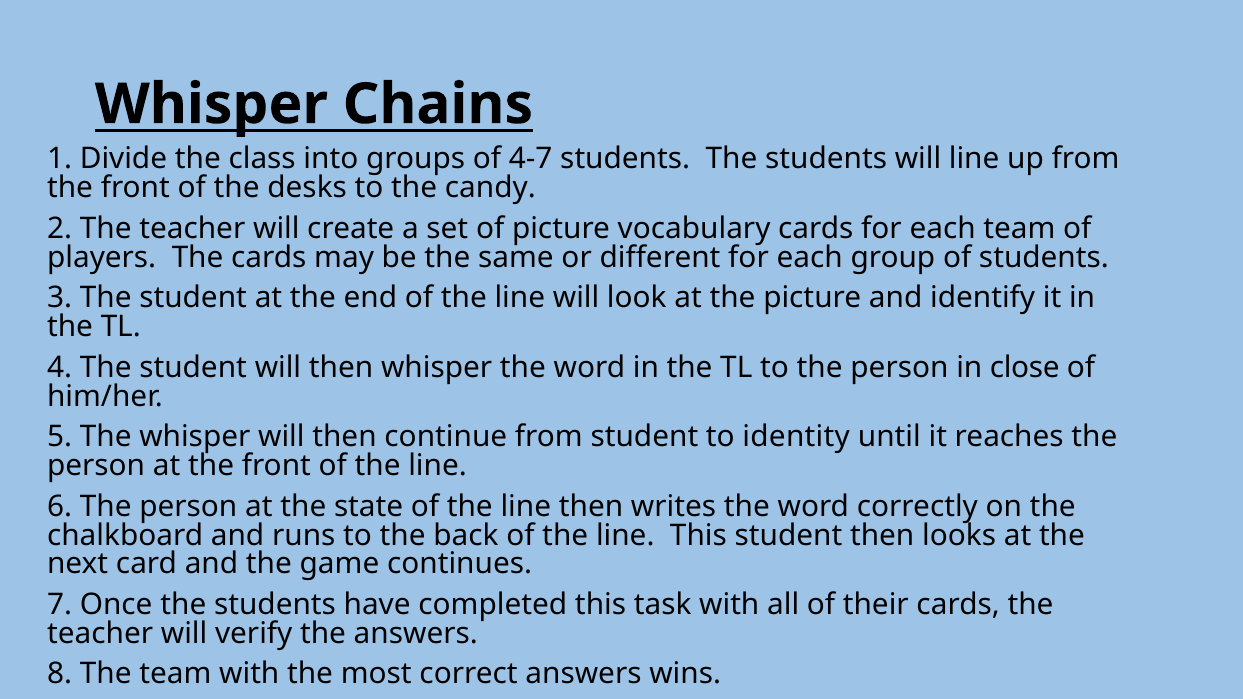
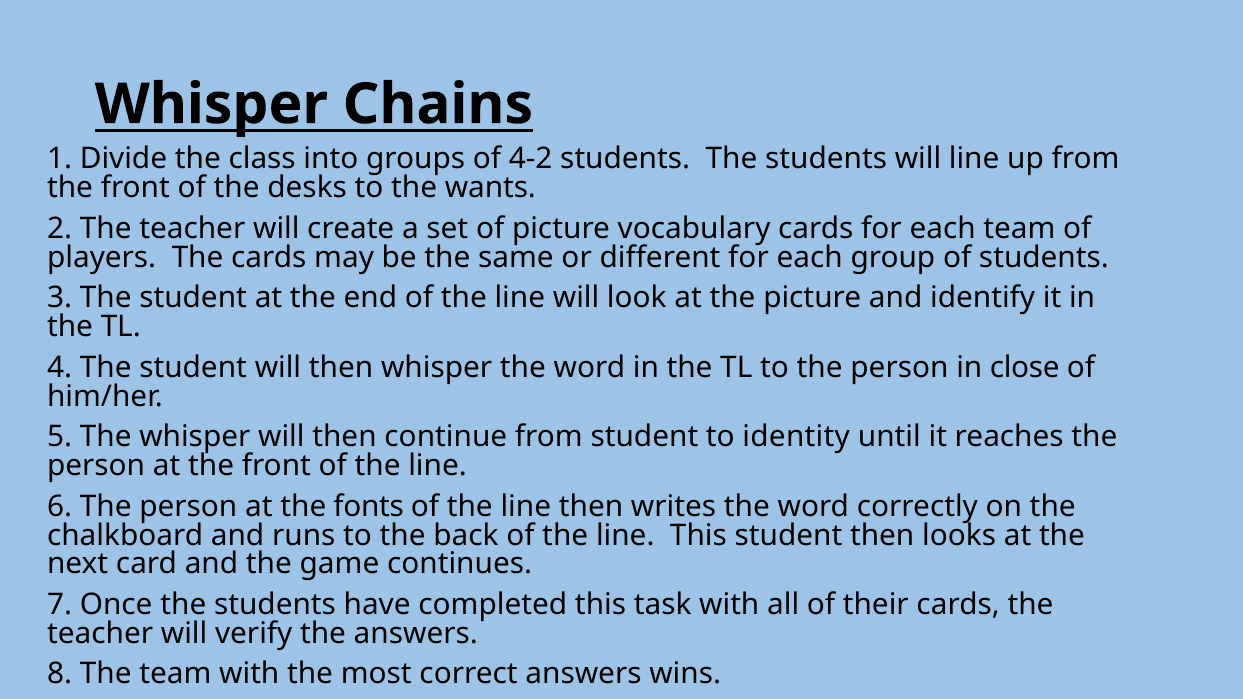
4-7: 4-7 -> 4-2 (531, 159)
candy: candy -> wants (490, 188)
state: state -> fonts (369, 506)
